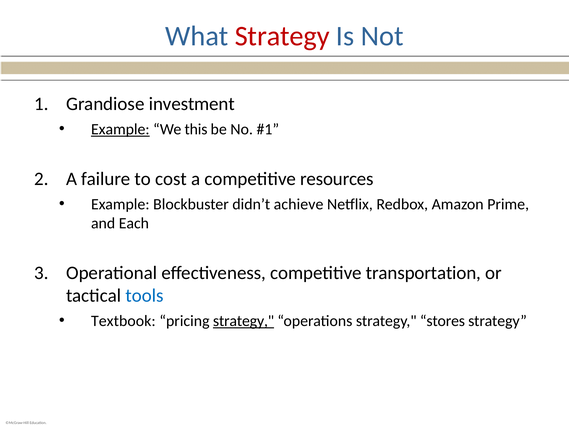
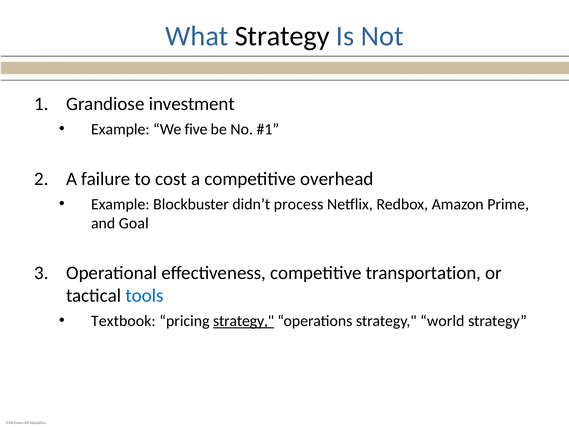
Strategy colour: red -> black (282, 36)
Example underline: present -> none (120, 129)
this: this -> five (196, 129)
resources: resources -> overhead (337, 179)
achieve: achieve -> process (299, 204)
Each: Each -> Goal (134, 223)
stores: stores -> world (442, 321)
